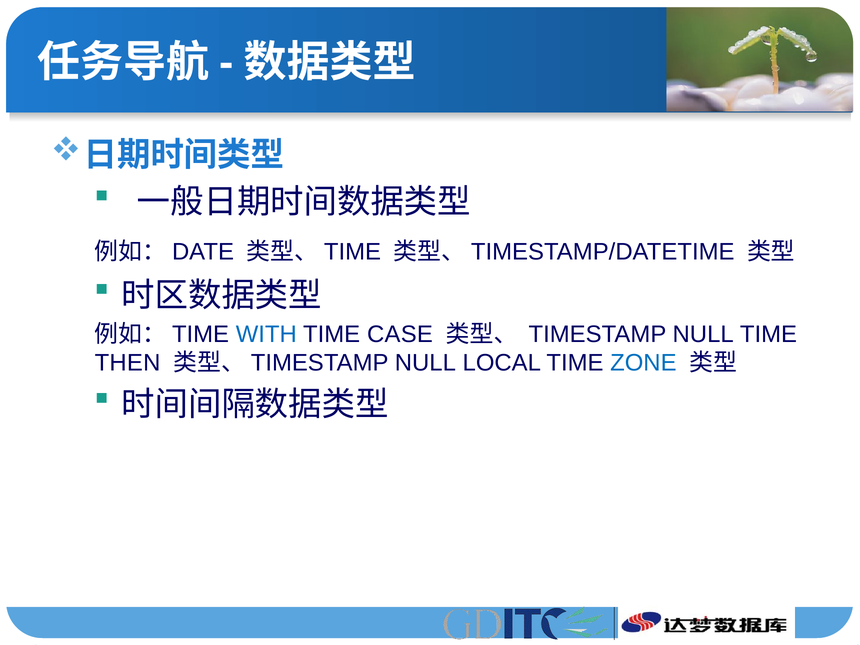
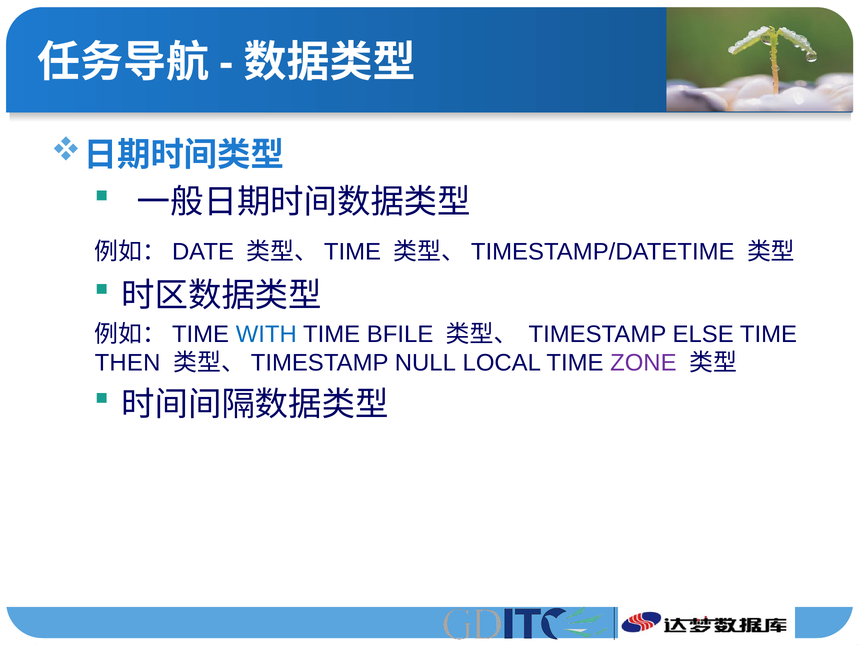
CASE: CASE -> BFILE (400, 334)
TIMESTAMP NULL: NULL -> ELSE (703, 334)
ZONE colour: blue -> purple (643, 363)
